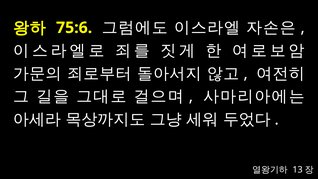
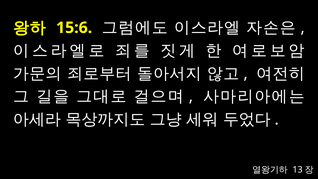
75:6: 75:6 -> 15:6 (74, 28)
